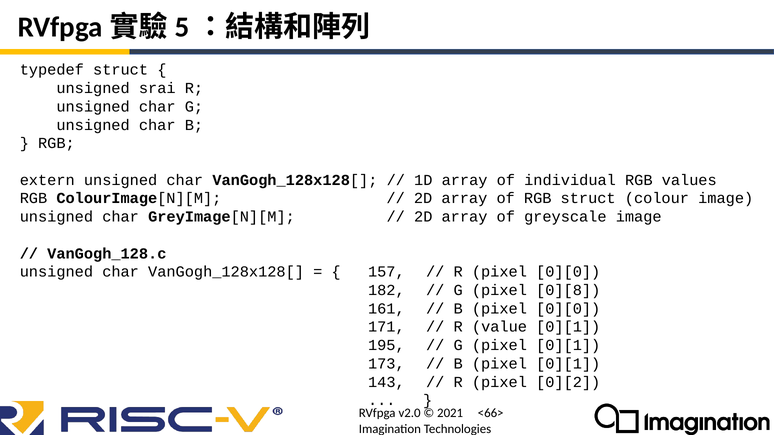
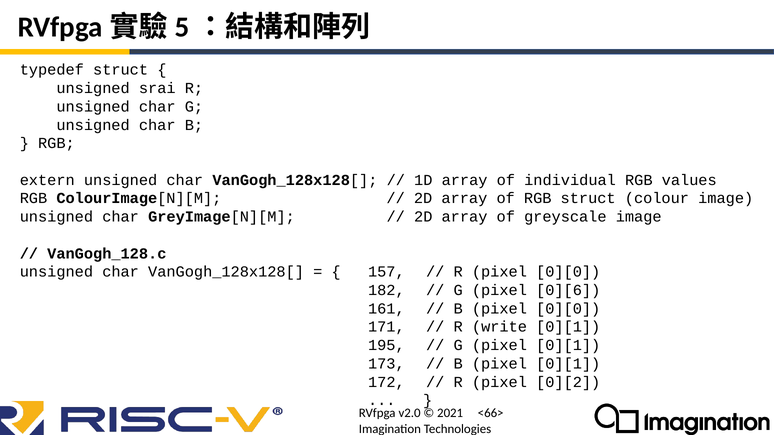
0][8: 0][8 -> 0][6 (568, 290)
value: value -> write (499, 327)
143: 143 -> 172 (386, 382)
